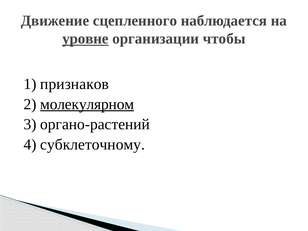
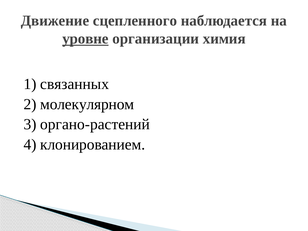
чтобы: чтобы -> химия (224, 39)
признаков: признаков -> связанных (75, 84)
молекулярном underline: present -> none (87, 104)
субклеточному: субклеточному -> клонированием (93, 145)
